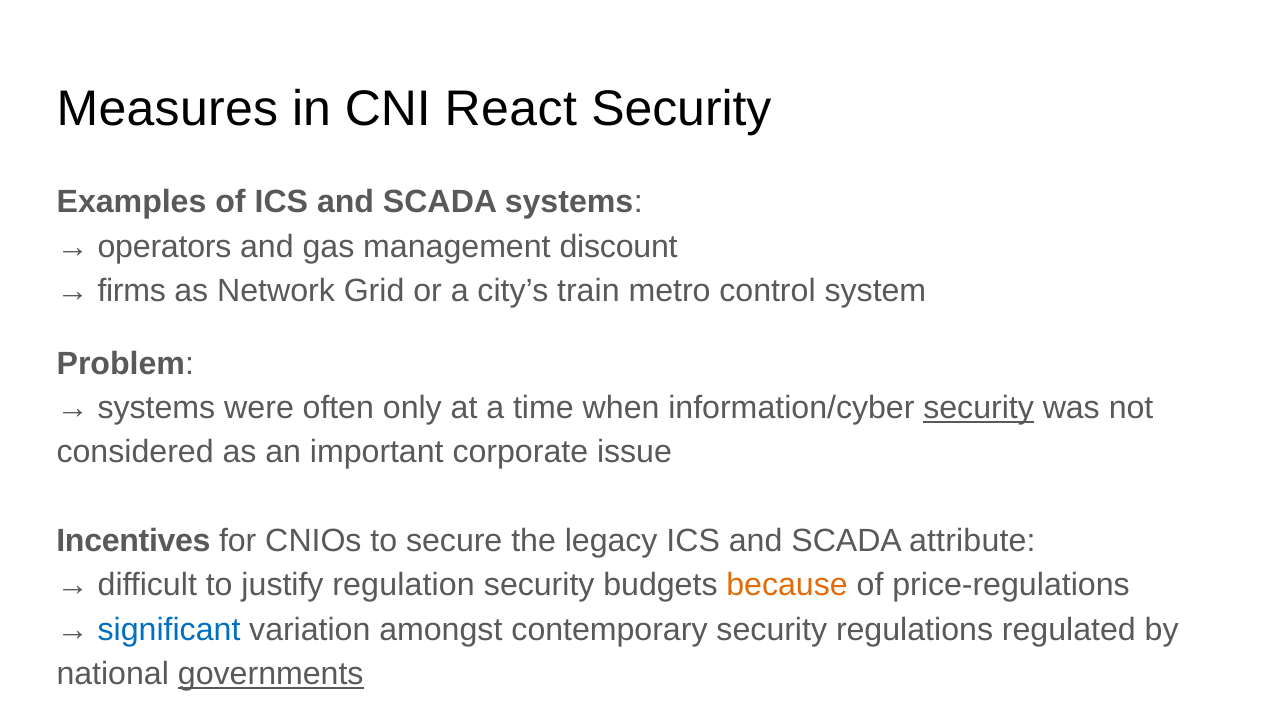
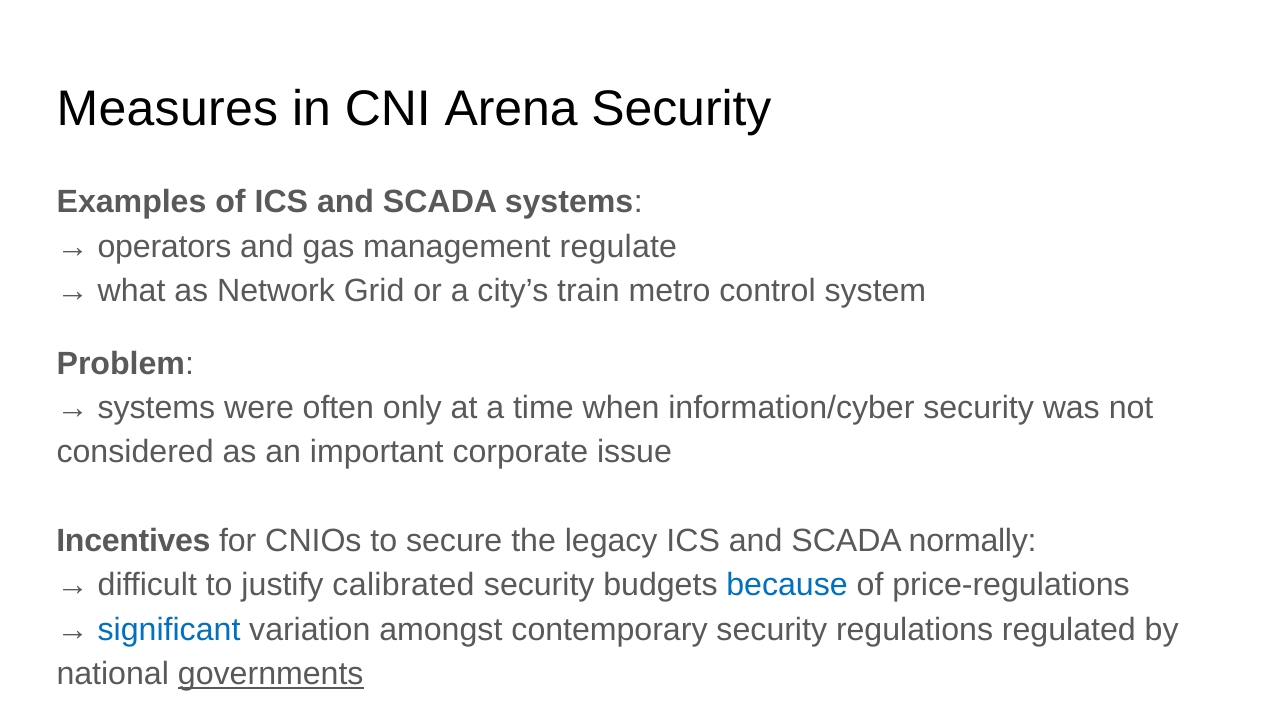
React: React -> Arena (511, 109)
discount: discount -> regulate (618, 246)
firms: firms -> what (132, 291)
security underline: present -> none (979, 408)
attribute: attribute -> normally (973, 541)
regulation: regulation -> calibrated (403, 585)
because colour: orange -> blue (787, 585)
